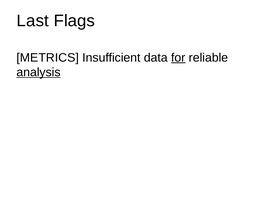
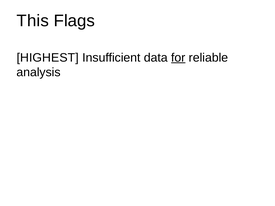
Last: Last -> This (33, 21)
METRICS: METRICS -> HIGHEST (48, 58)
analysis underline: present -> none (39, 72)
